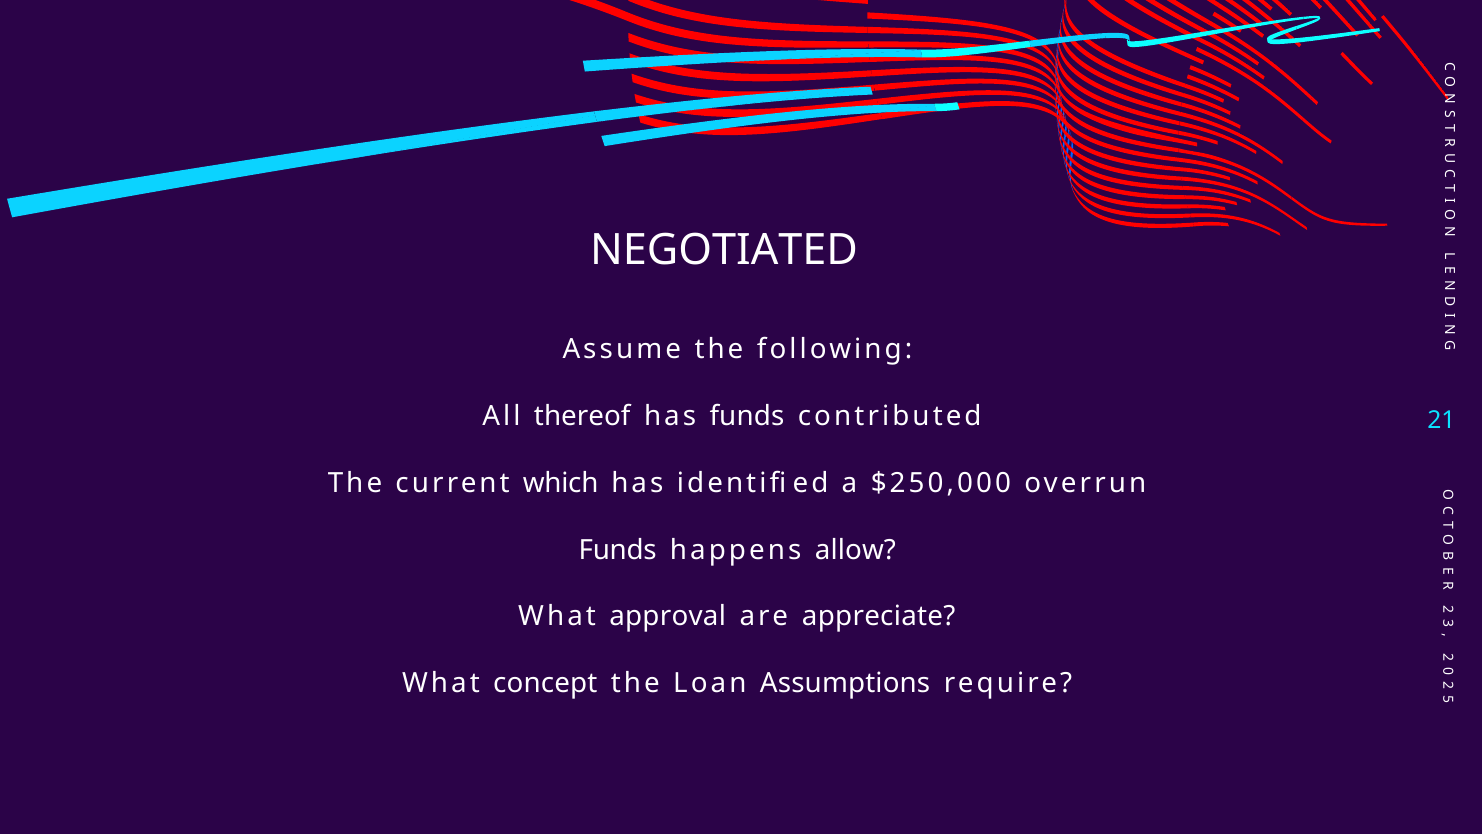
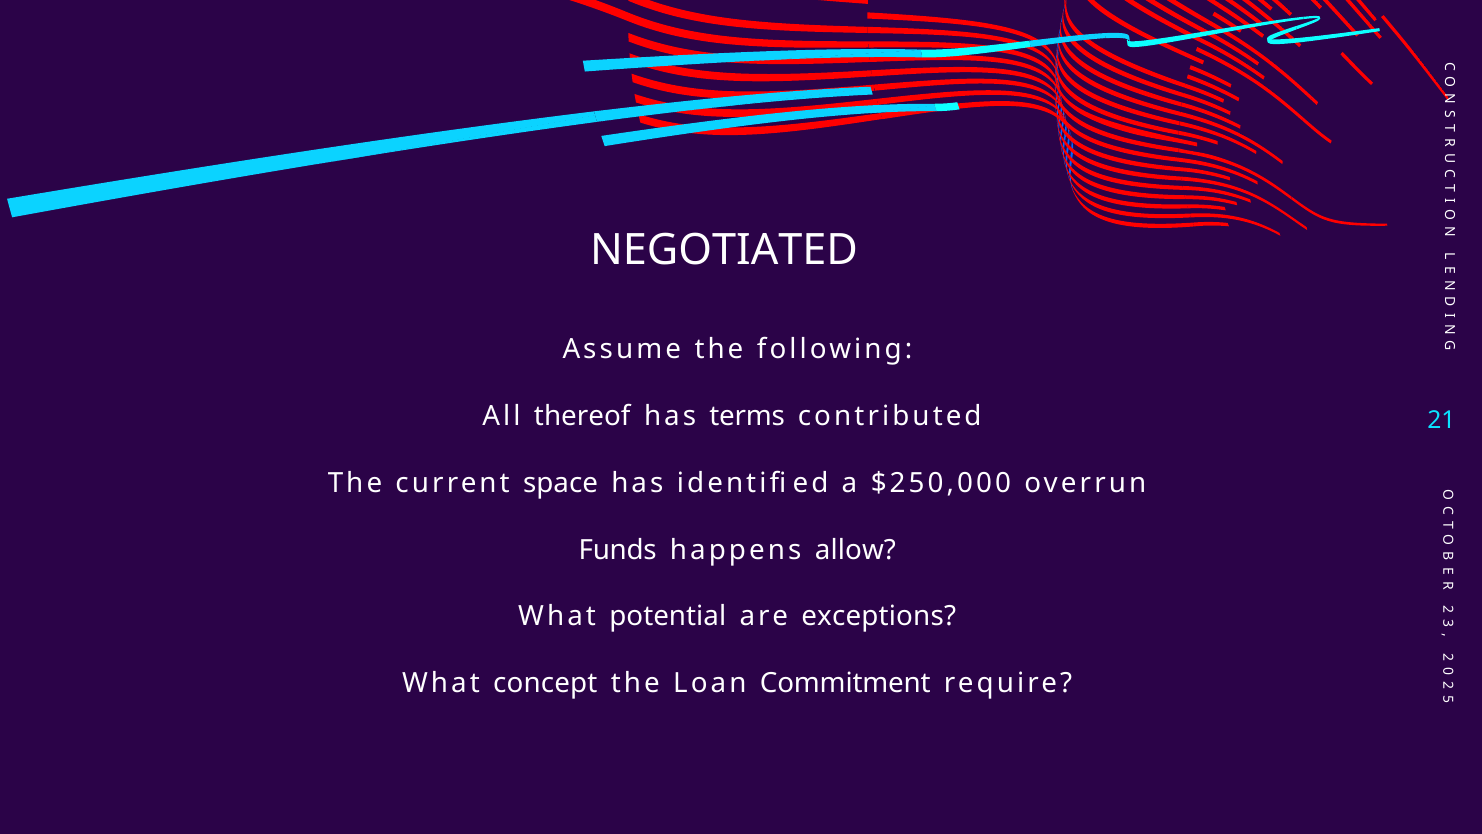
has funds: funds -> terms (747, 416)
which: which -> space (561, 483)
approval: approval -> potential (668, 616)
appreciate: appreciate -> exceptions (879, 616)
Assumptions: Assumptions -> Commitment (845, 683)
